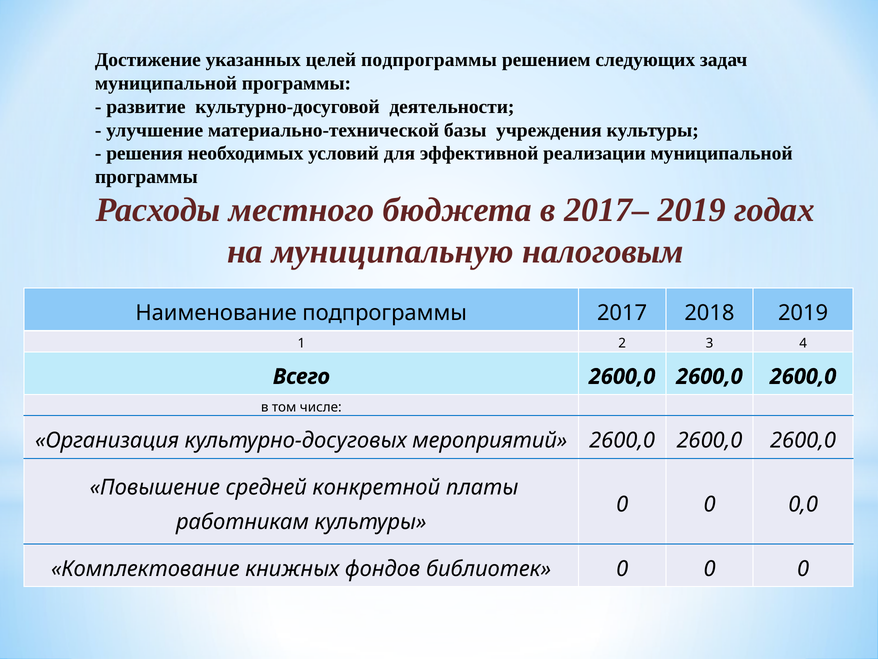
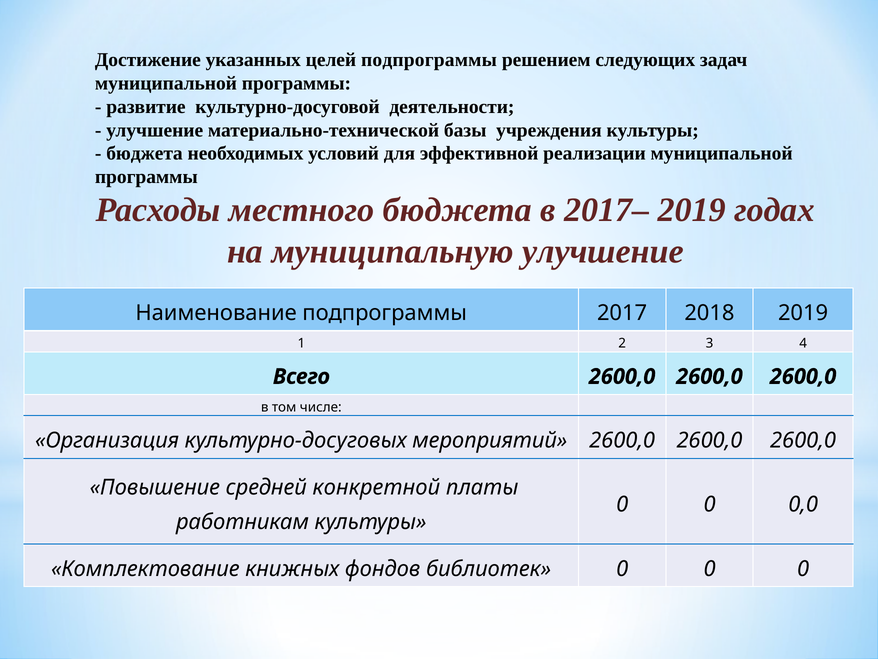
решения: решения -> бюджета (144, 153)
муниципальную налоговым: налоговым -> улучшение (603, 251)
